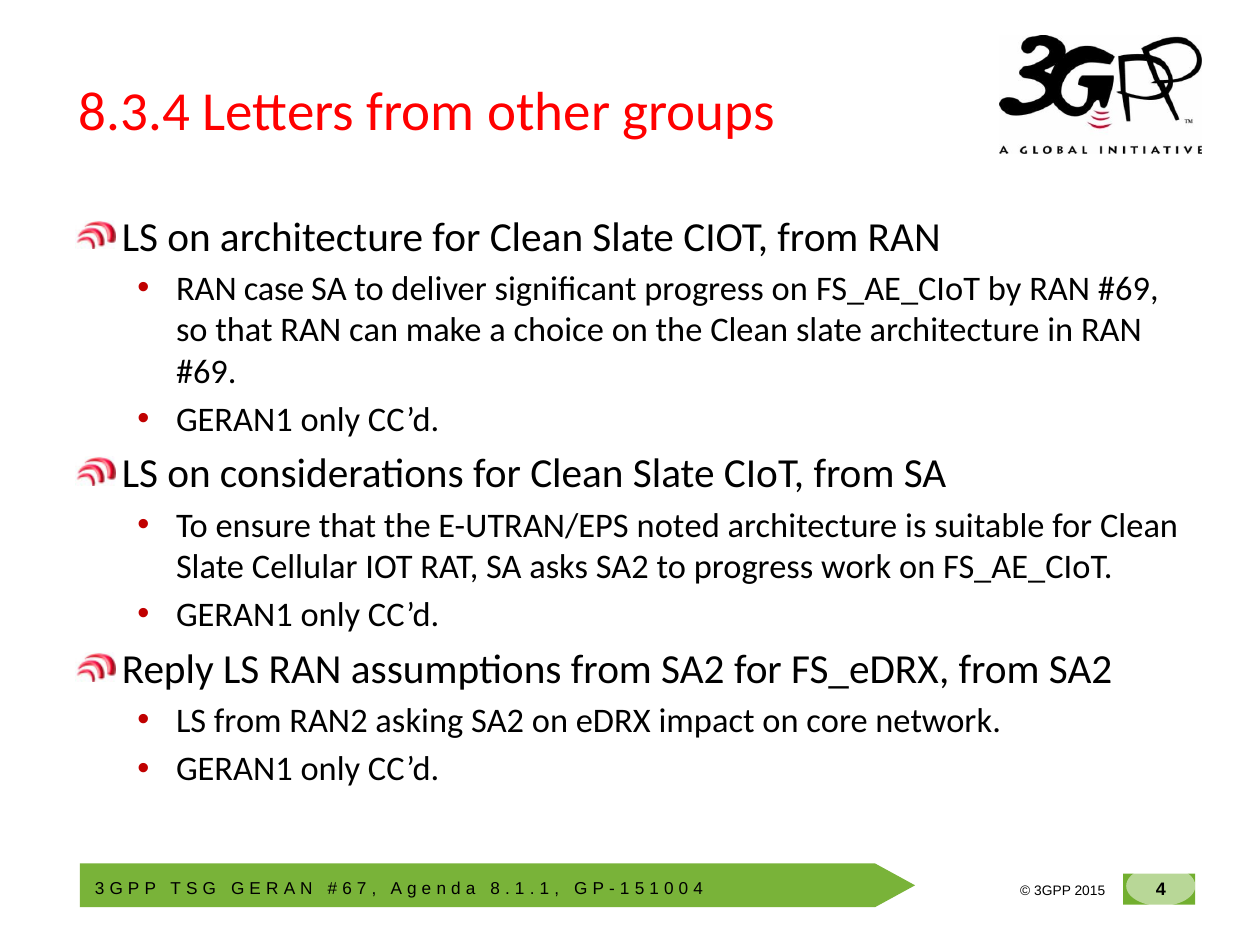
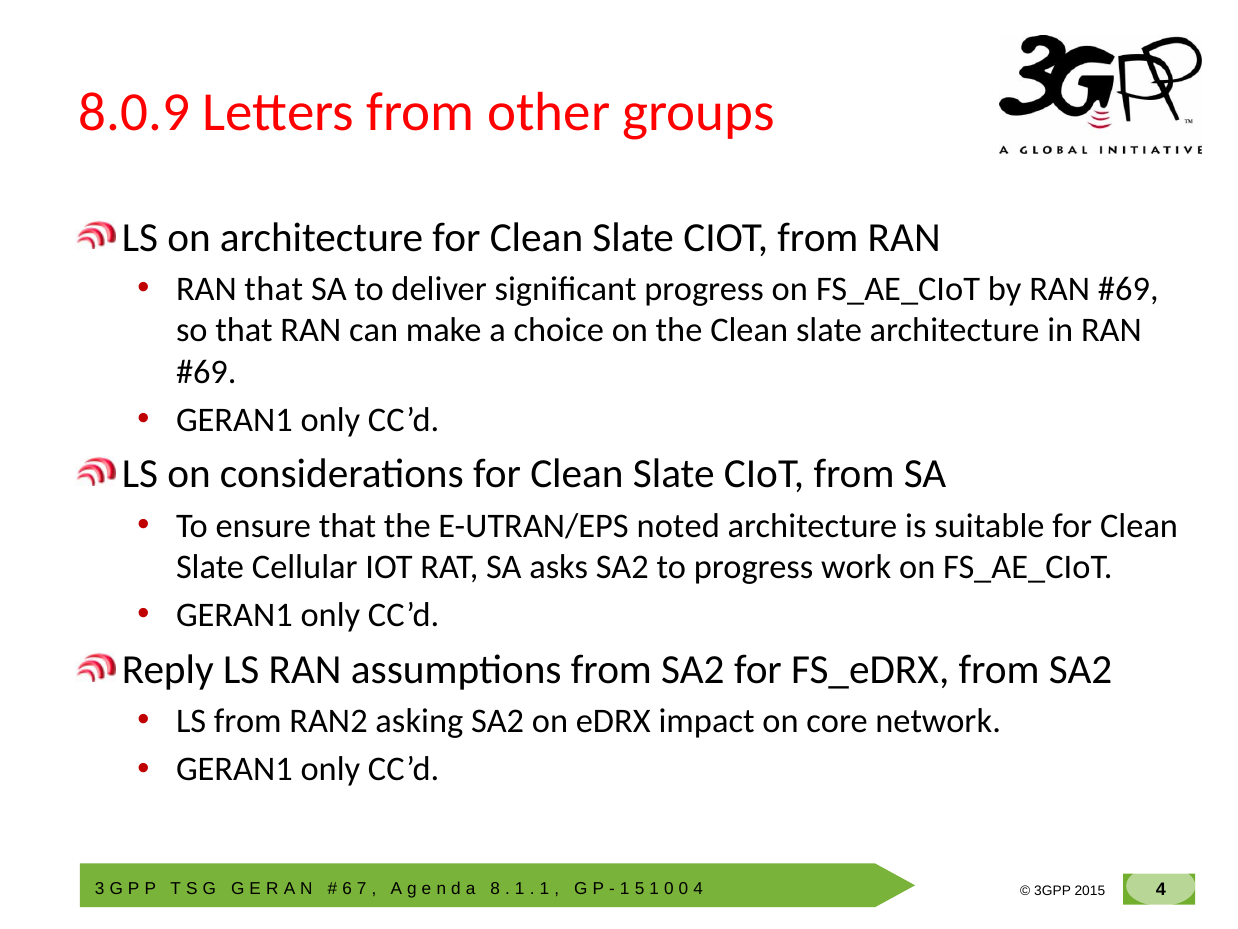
8.3.4: 8.3.4 -> 8.0.9 (134, 112)
RAN case: case -> that (274, 289)
